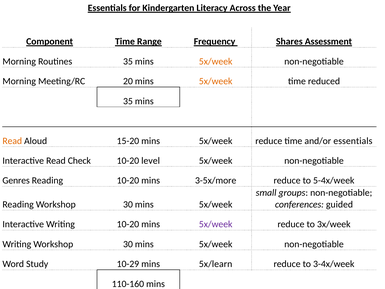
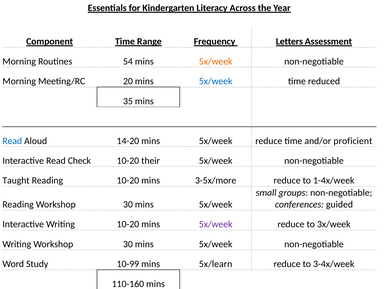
Shares: Shares -> Letters (289, 42)
Routines 35: 35 -> 54 (128, 61)
5x/week colour: orange -> blue (216, 81)
Read colour: orange -> blue (12, 141)
15-20: 15-20 -> 14-20 (128, 141)
and/or essentials: essentials -> proficient (353, 141)
level: level -> their (151, 161)
Genres: Genres -> Taught (16, 180)
5-4x/week: 5-4x/week -> 1-4x/week (334, 180)
10-29: 10-29 -> 10-99 (128, 264)
